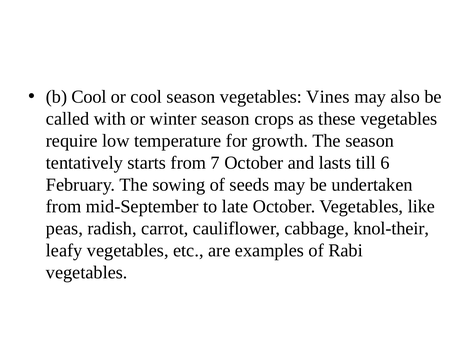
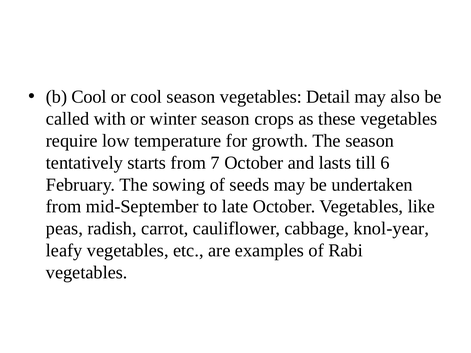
Vines: Vines -> Detail (328, 97)
knol-their: knol-their -> knol-year (391, 229)
